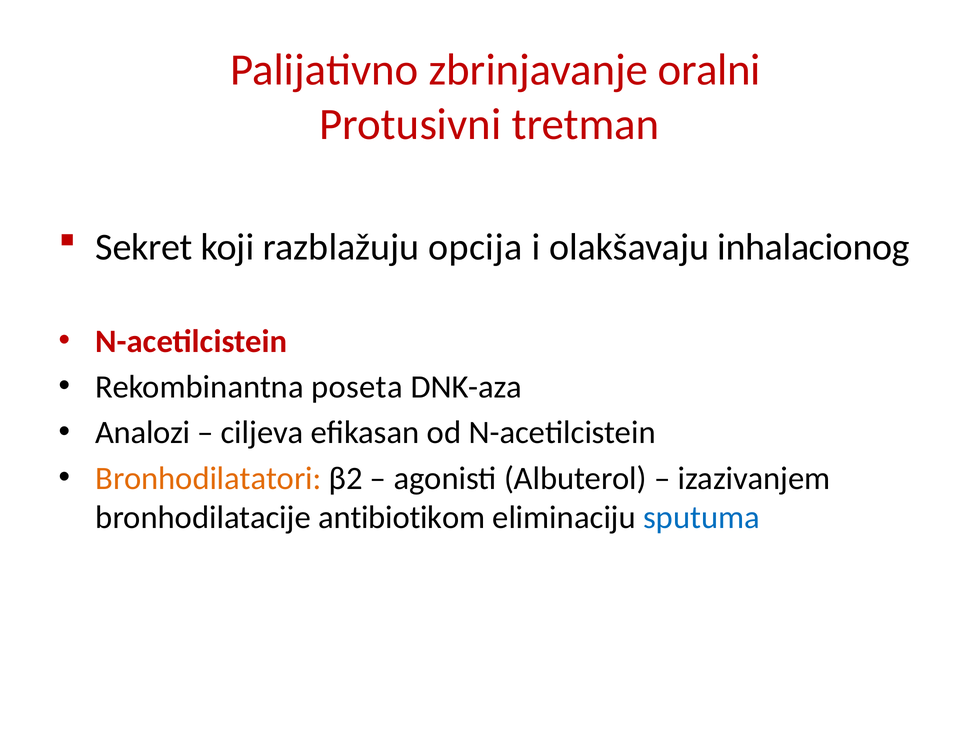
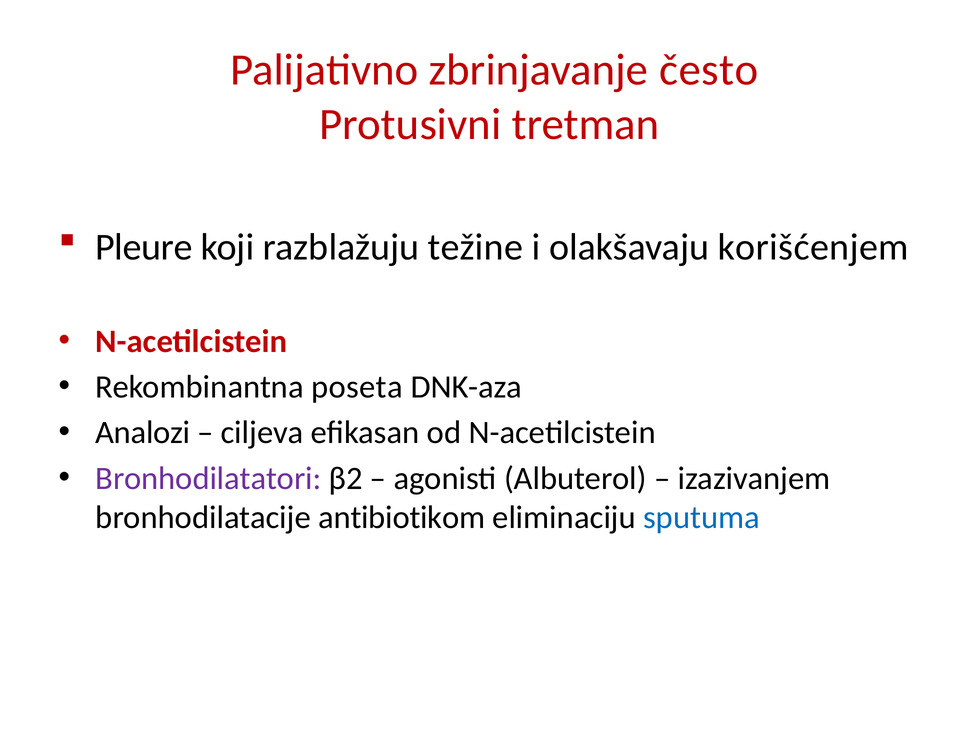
oralni: oralni -> često (709, 70)
Sekret: Sekret -> Pleure (144, 247)
opcija: opcija -> težine (475, 247)
inhalacionog: inhalacionog -> korišćenjem (813, 247)
Bronhodilatatori colour: orange -> purple (208, 478)
